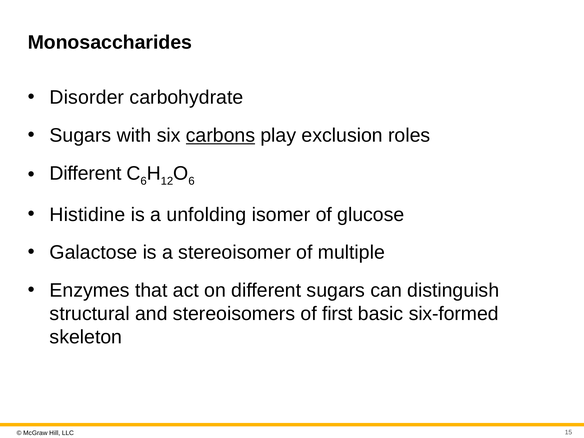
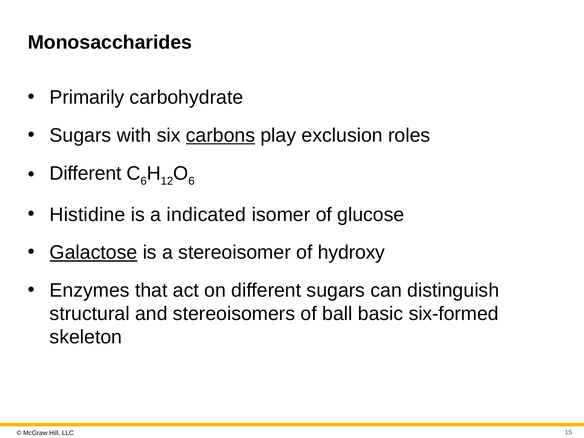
Disorder: Disorder -> Primarily (87, 97)
unfolding: unfolding -> indicated (206, 215)
Galactose underline: none -> present (93, 253)
multiple: multiple -> hydroxy (351, 253)
first: first -> ball (337, 314)
